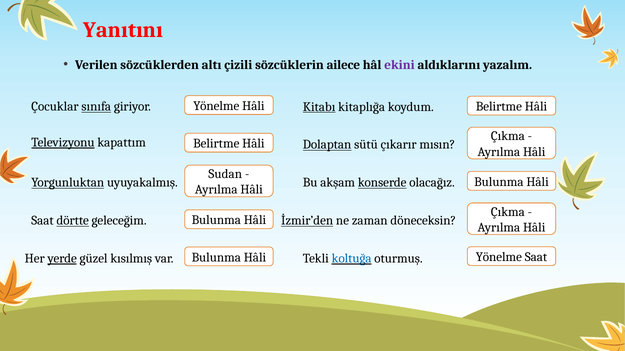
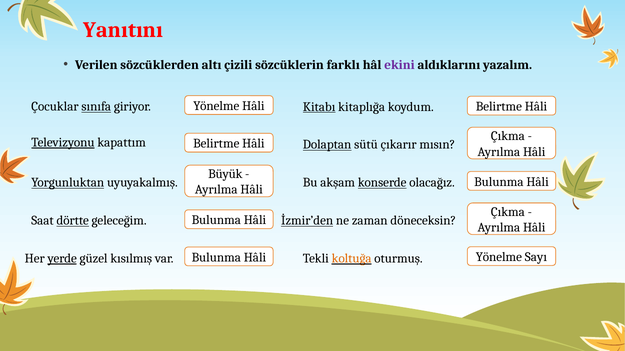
ailece: ailece -> farklı (343, 65)
Sudan: Sudan -> Büyük (225, 174)
Yönelme Saat: Saat -> Sayı (536, 257)
koltuğa colour: blue -> orange (352, 259)
